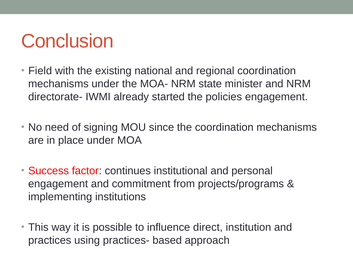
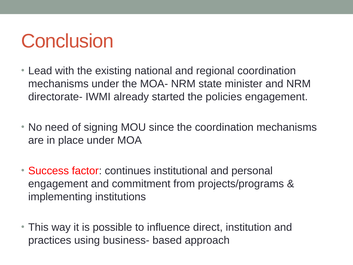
Field: Field -> Lead (40, 71)
practices-: practices- -> business- (126, 240)
